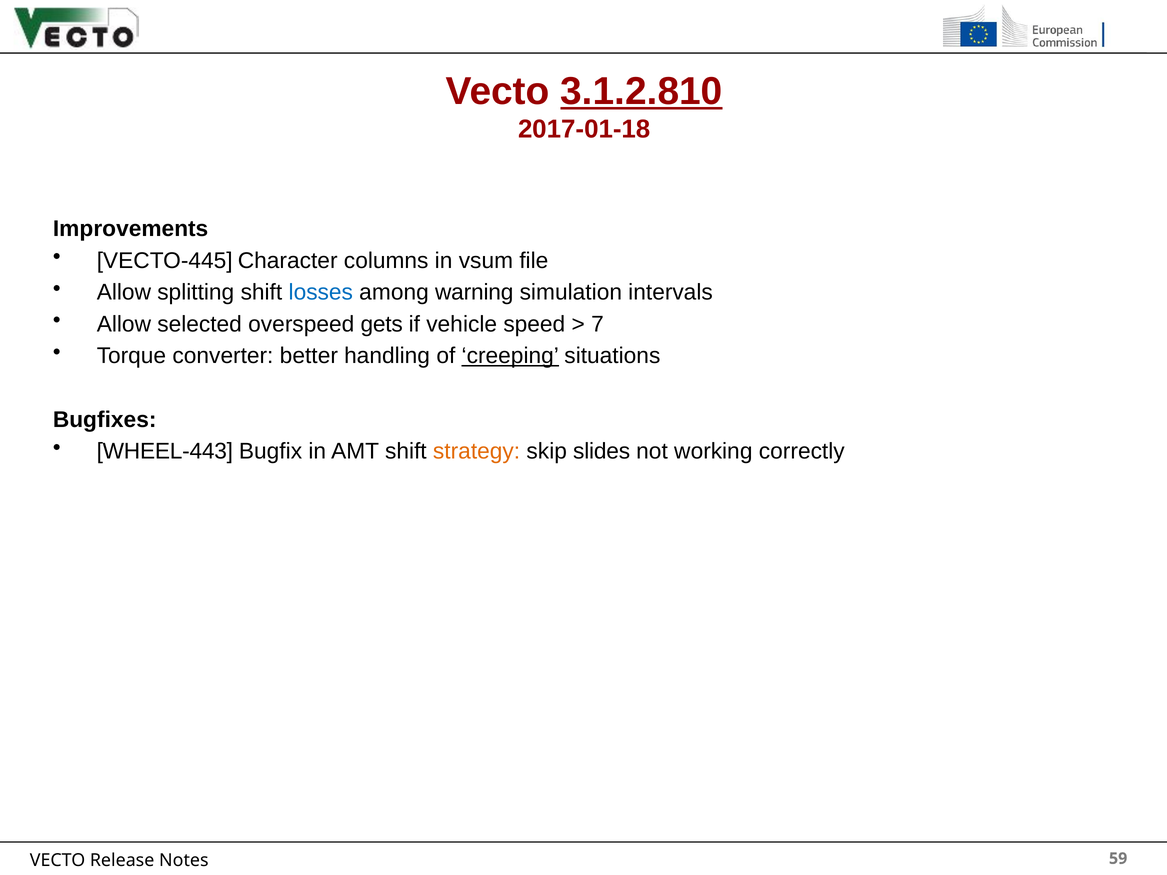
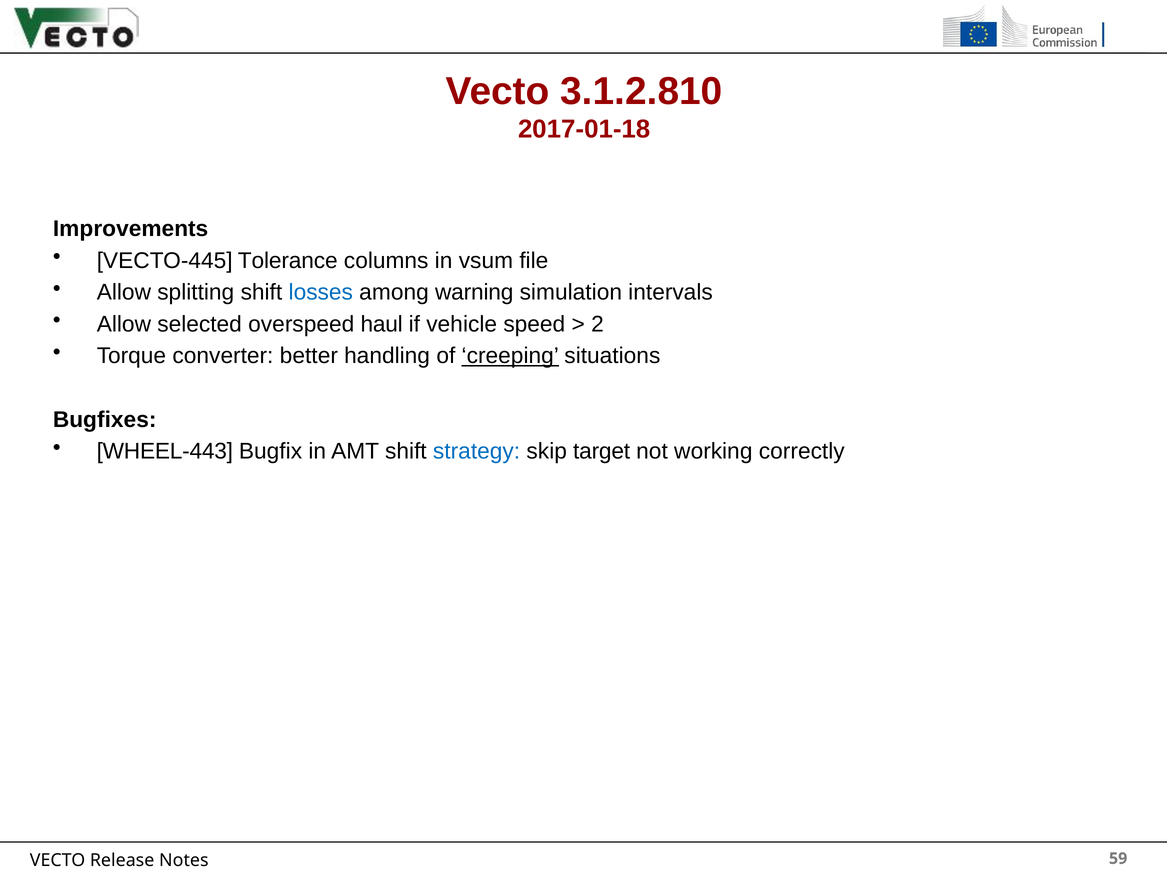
3.1.2.810 underline: present -> none (641, 91)
Character: Character -> Tolerance (288, 261)
gets: gets -> haul (382, 324)
7: 7 -> 2 (598, 324)
strategy colour: orange -> blue (477, 451)
slides: slides -> target (602, 451)
